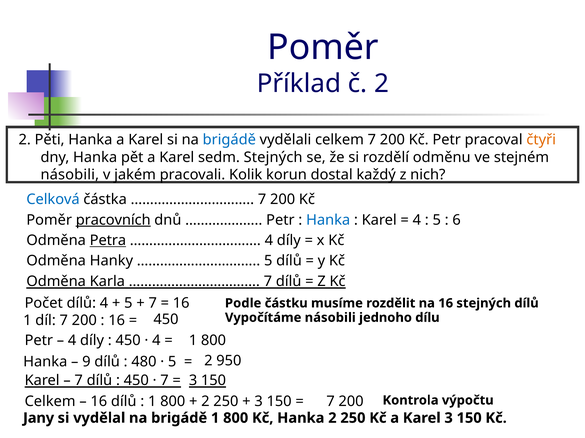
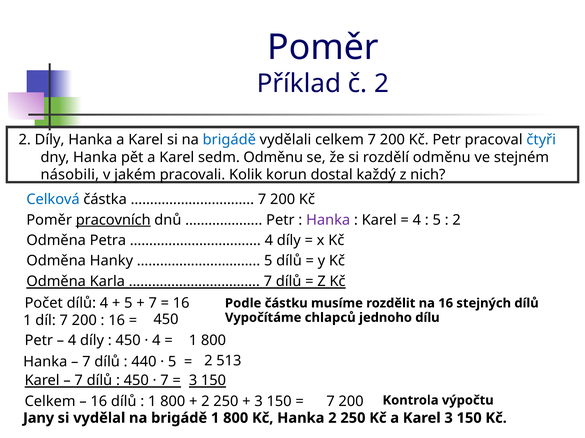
2 Pěti: Pěti -> Díly (50, 140)
čtyři colour: orange -> blue (541, 140)
sedm Stejných: Stejných -> Odměnu (273, 158)
Hanka colour: blue -> purple (328, 220)
6: 6 -> 2 (457, 220)
Petra underline: present -> none (108, 241)
Vypočítáme násobili: násobili -> chlapců (330, 318)
950: 950 -> 513 (229, 361)
9: 9 -> 7 (86, 362)
480: 480 -> 440 (144, 362)
